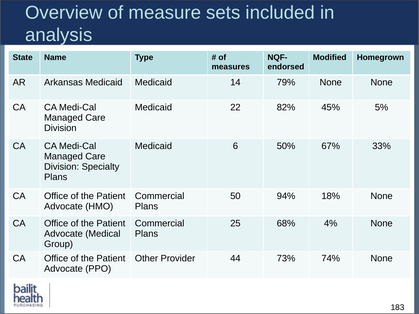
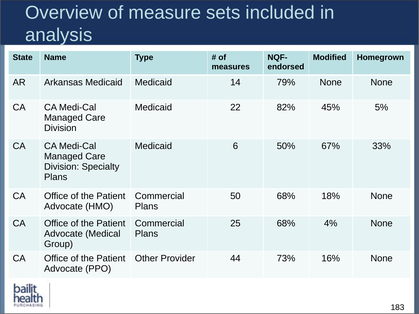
50 94%: 94% -> 68% (286, 196)
74%: 74% -> 16% (331, 259)
